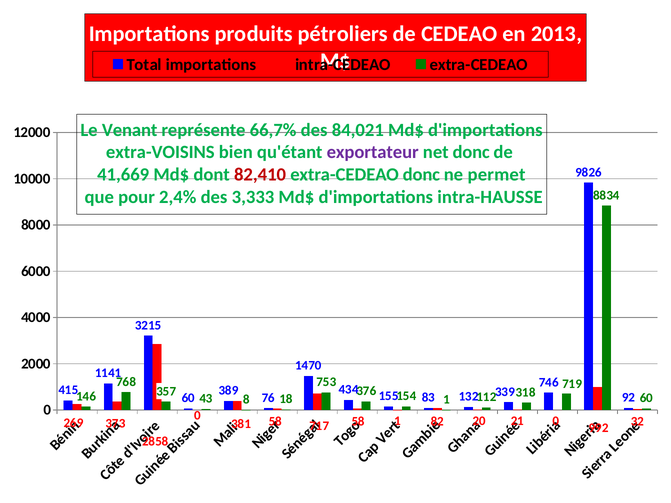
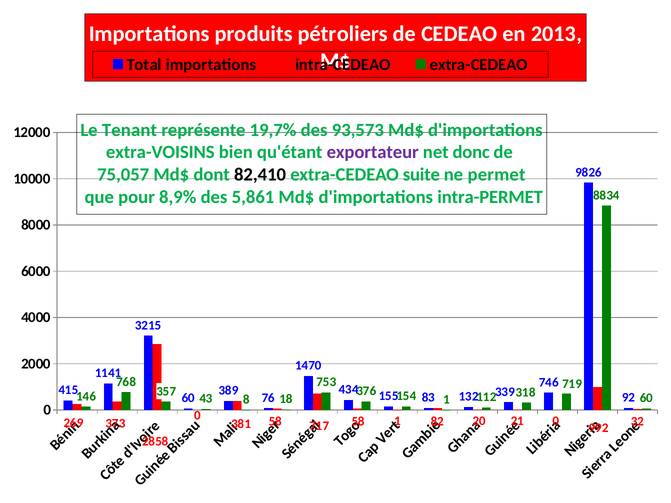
Venant: Venant -> Tenant (129, 130)
66,7%: 66,7% -> 19,7% (273, 130)
84,021: 84,021 -> 93,573 (358, 130)
41,669: 41,669 -> 75,057 (123, 175)
82,410 colour: red -> black (260, 175)
extra-CEDEAO donc: donc -> suite (421, 175)
2,4%: 2,4% -> 8,9% (178, 197)
3,333: 3,333 -> 5,861 (253, 197)
intra-HAUSSE: intra-HAUSSE -> intra-PERMET (490, 197)
